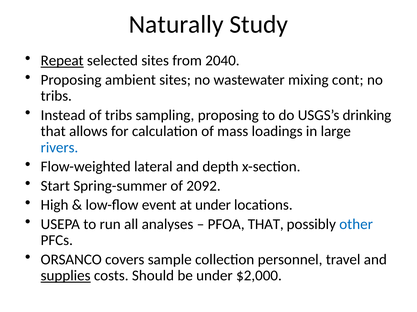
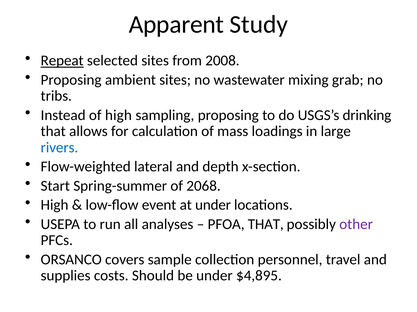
Naturally: Naturally -> Apparent (176, 24)
2040: 2040 -> 2008 (222, 61)
cont: cont -> grab (348, 80)
of tribs: tribs -> high (118, 115)
2092: 2092 -> 2068 (204, 186)
other colour: blue -> purple (356, 225)
supplies underline: present -> none (66, 276)
$2,000: $2,000 -> $4,895 (259, 276)
